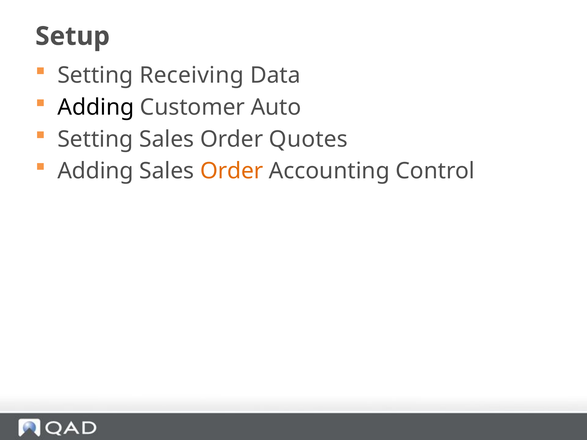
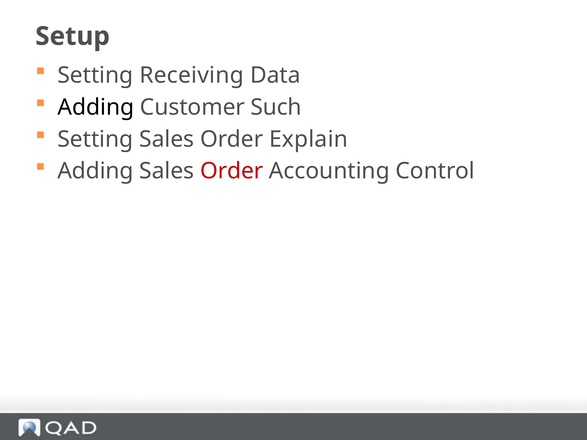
Auto: Auto -> Such (276, 107)
Quotes: Quotes -> Explain (308, 139)
Order colour: orange -> red (232, 171)
